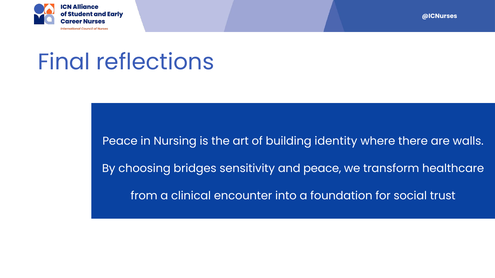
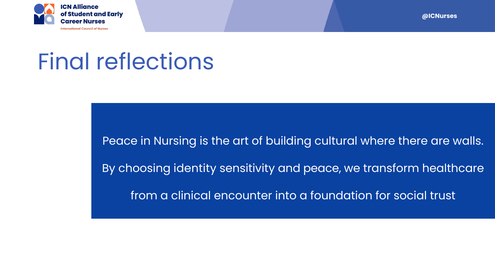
identity: identity -> cultural (336, 141)
bridges: bridges -> identity (195, 169)
